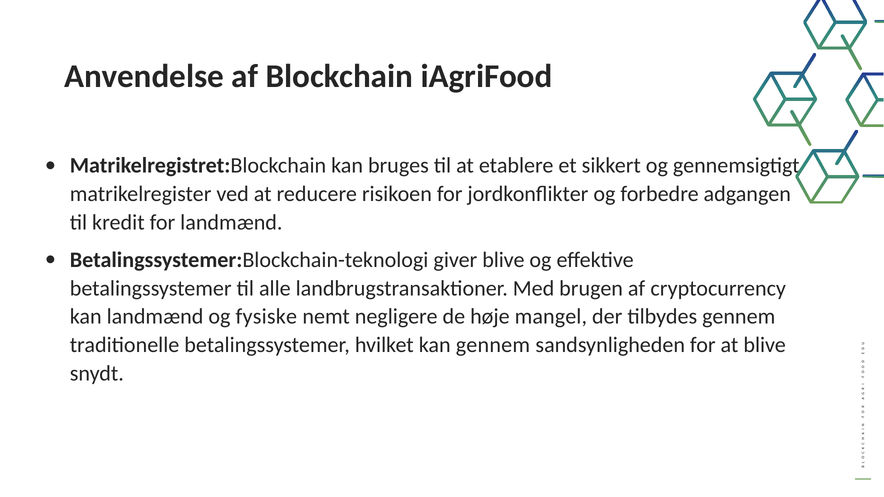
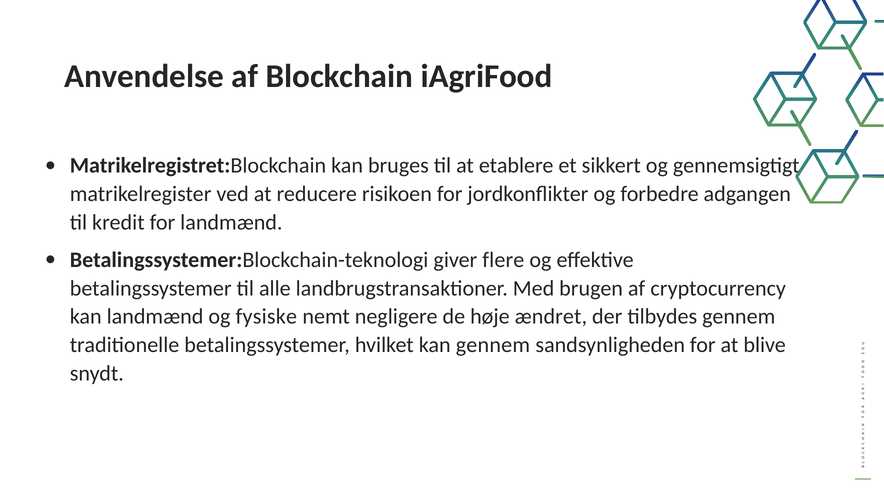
giver blive: blive -> flere (503, 260)
mangel: mangel -> ændret (551, 317)
